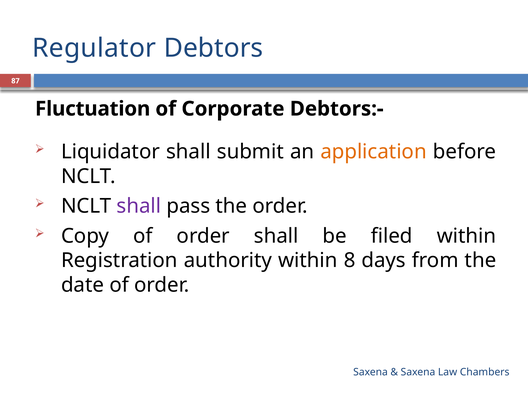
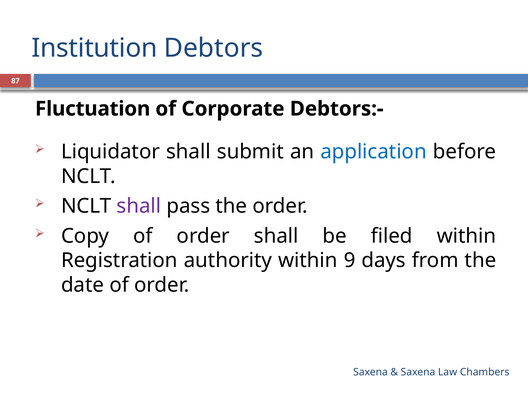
Regulator: Regulator -> Institution (94, 48)
application colour: orange -> blue (374, 152)
8: 8 -> 9 (350, 261)
